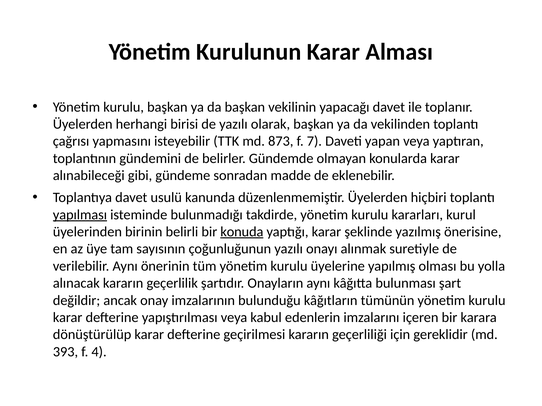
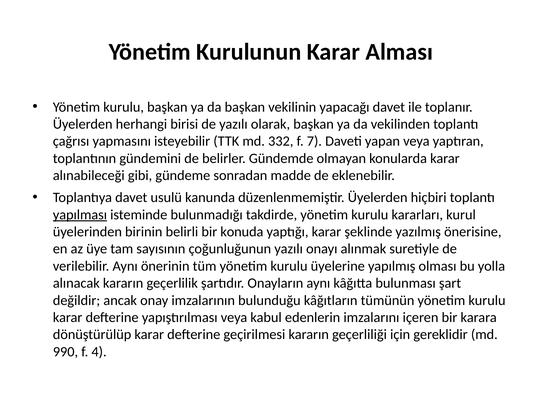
873: 873 -> 332 (281, 141)
konuda underline: present -> none (242, 232)
393: 393 -> 990 (65, 352)
